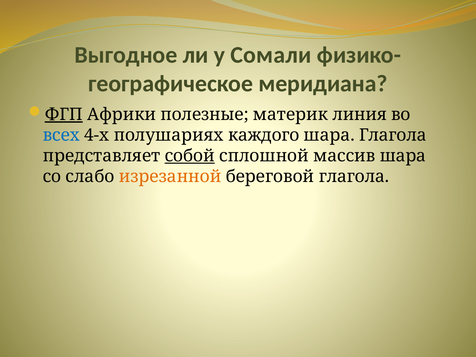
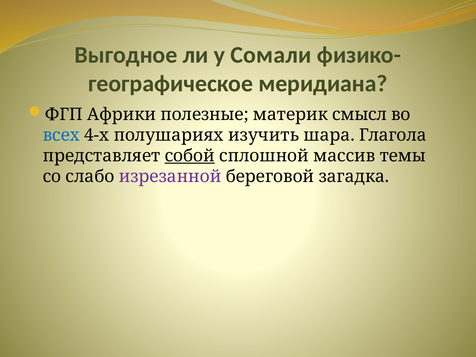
ФГП underline: present -> none (64, 115)
линия: линия -> смысл (360, 115)
каждого: каждого -> изучить (264, 135)
массив шара: шара -> темы (403, 156)
изрезанной colour: orange -> purple (170, 176)
береговой глагола: глагола -> загадка (354, 176)
